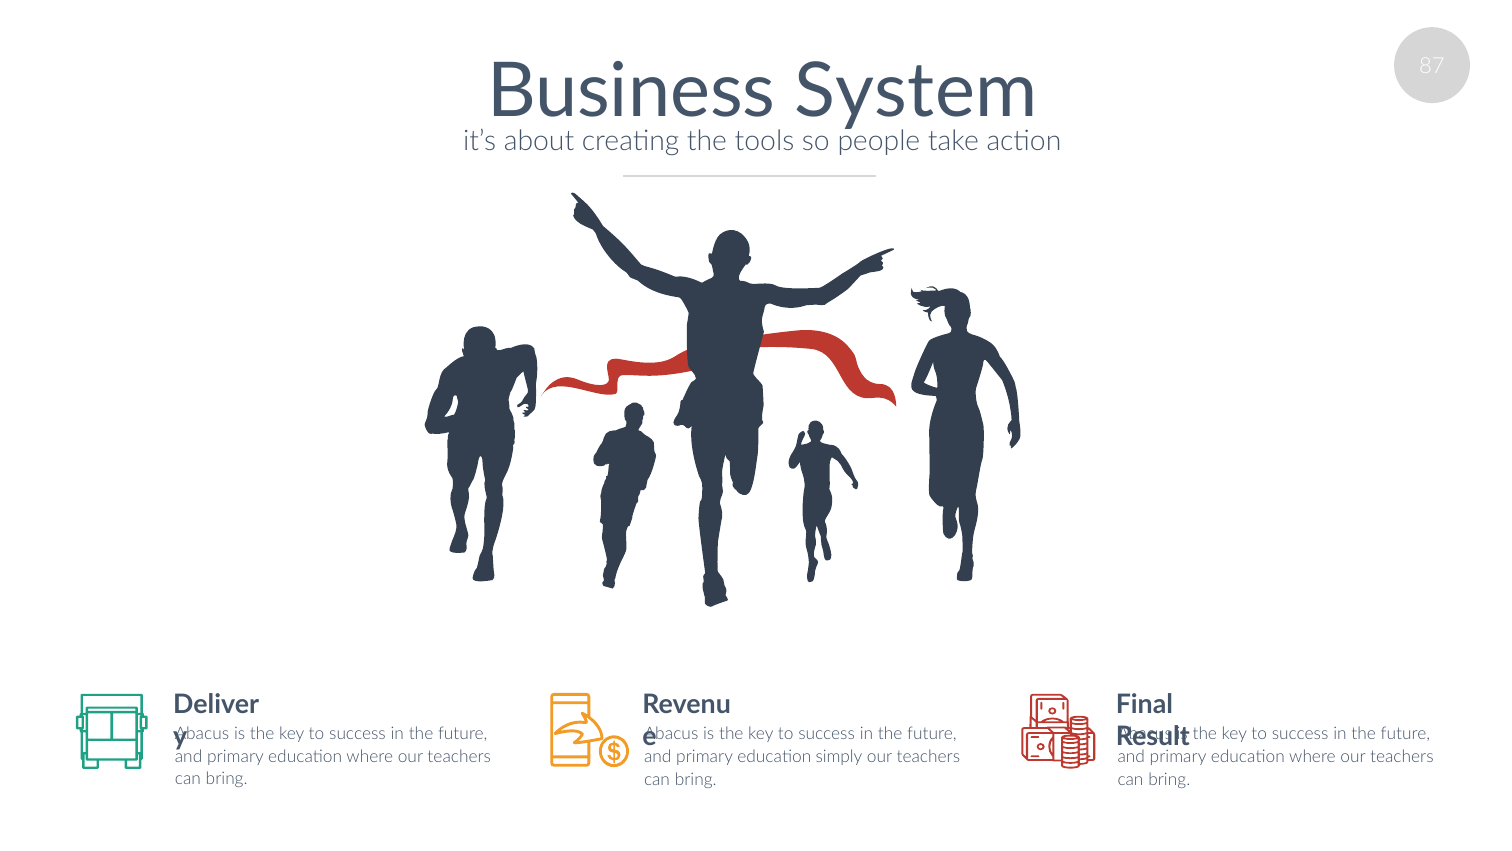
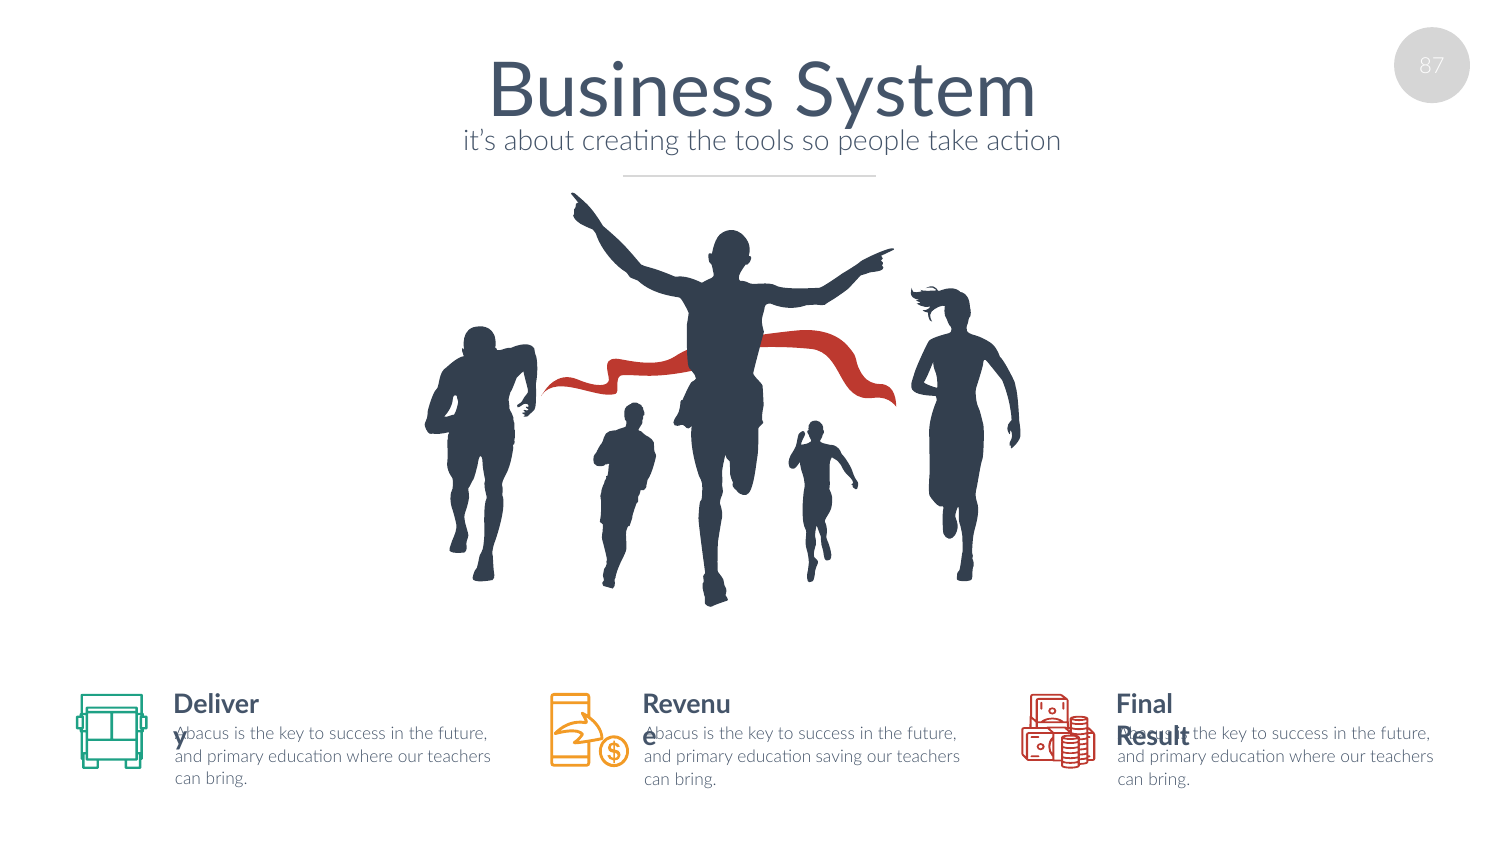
simply: simply -> saving (839, 756)
